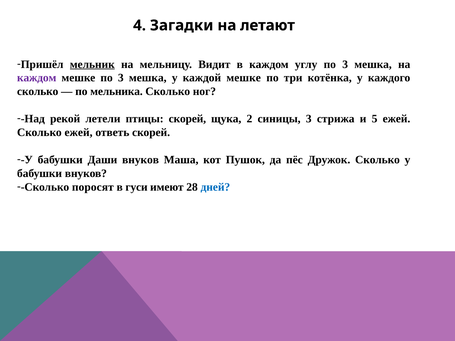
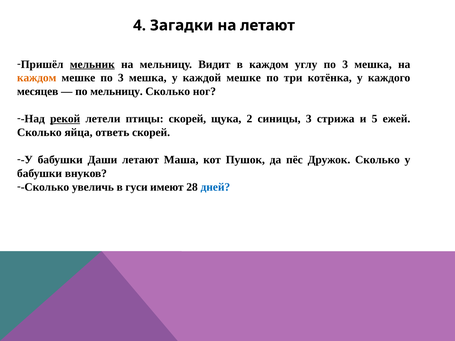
каждом colour: purple -> orange (37, 78)
сколько: сколько -> месяцев (38, 92)
по мельника: мельника -> мельницу (117, 92)
рекой underline: none -> present (65, 119)
Сколько ежей: ежей -> яйца (79, 133)
Даши внуков: внуков -> летают (141, 160)
поросят: поросят -> увеличь (93, 187)
